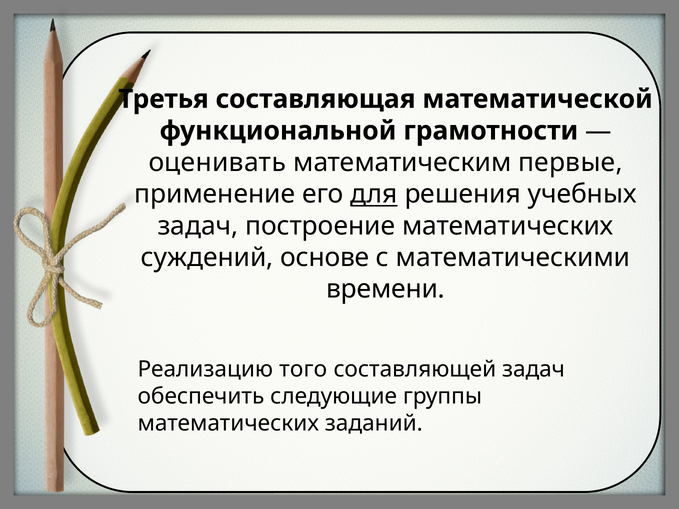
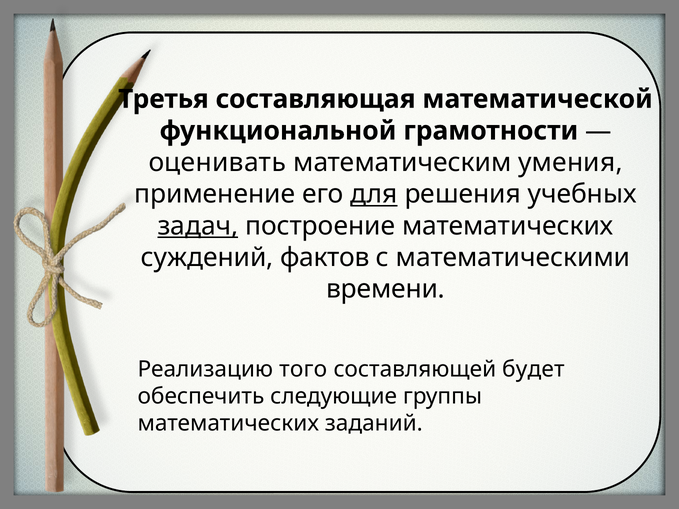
первые: первые -> умения (570, 163)
задач underline: none -> present (198, 226)
основе: основе -> фактов (325, 258)
составляющей задач: задач -> будет (533, 369)
